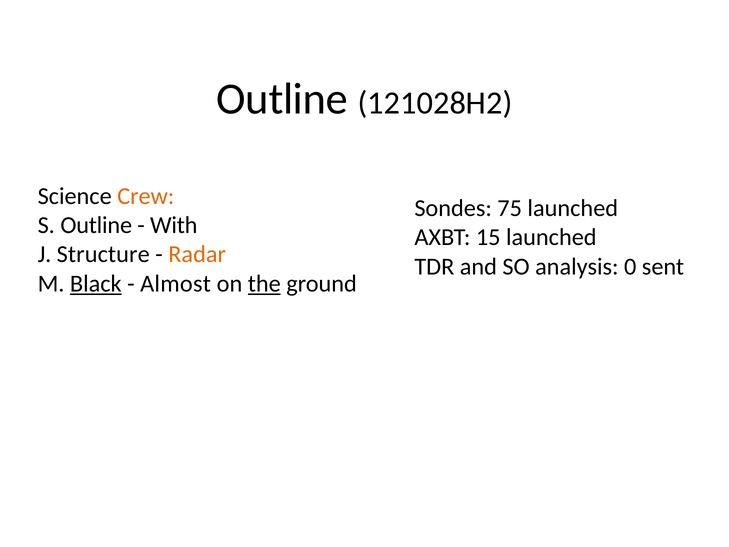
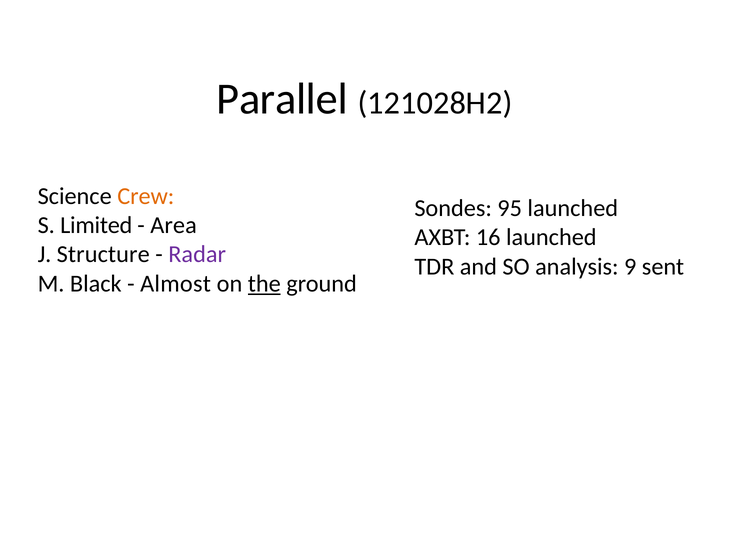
Outline: Outline -> Parallel (282, 99)
75: 75 -> 95 (510, 208)
S Outline: Outline -> Limited (96, 225)
With: With -> Area (174, 225)
15: 15 -> 16 (488, 237)
Radar colour: orange -> purple (197, 254)
0: 0 -> 9 (630, 267)
Black underline: present -> none (96, 283)
